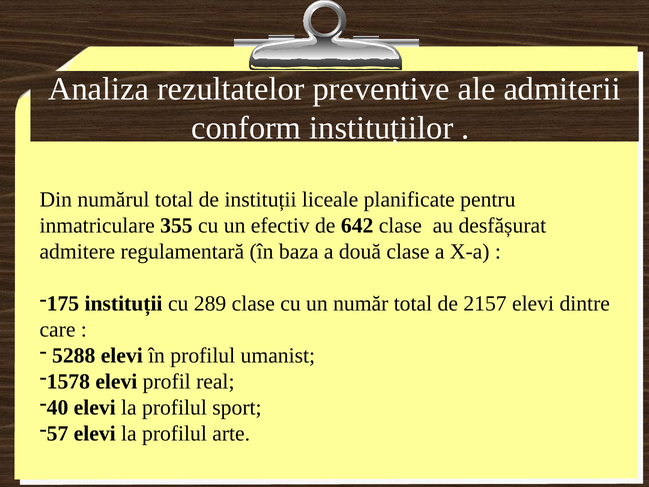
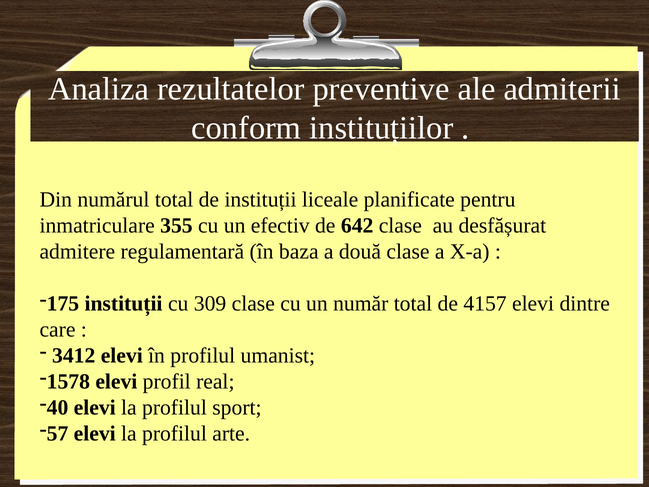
289: 289 -> 309 (210, 304)
2157: 2157 -> 4157 (485, 304)
5288: 5288 -> 3412 (74, 355)
